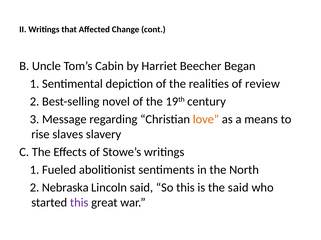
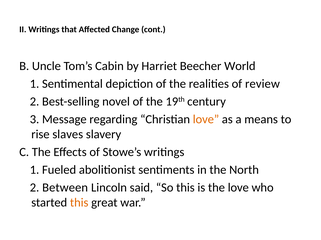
Began: Began -> World (240, 66)
Nebraska: Nebraska -> Between (65, 188)
the said: said -> love (238, 188)
this colour: purple -> orange (79, 203)
